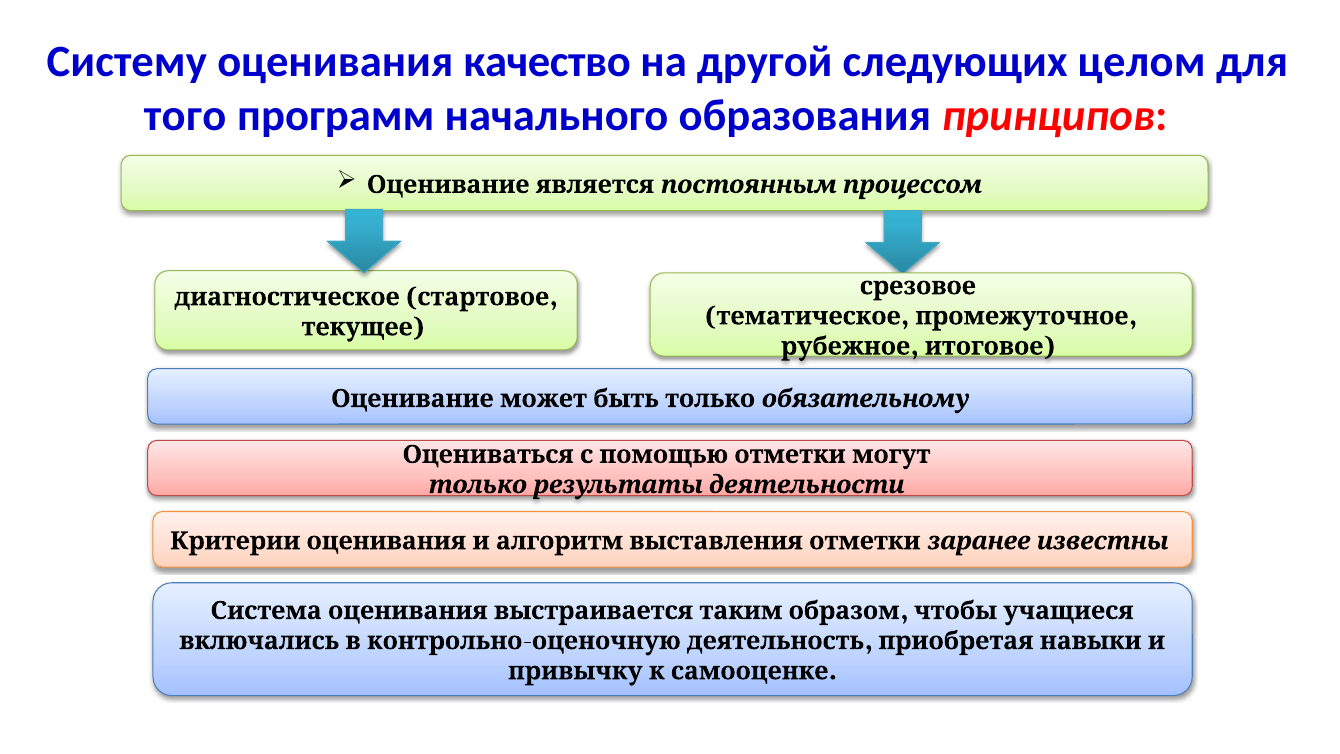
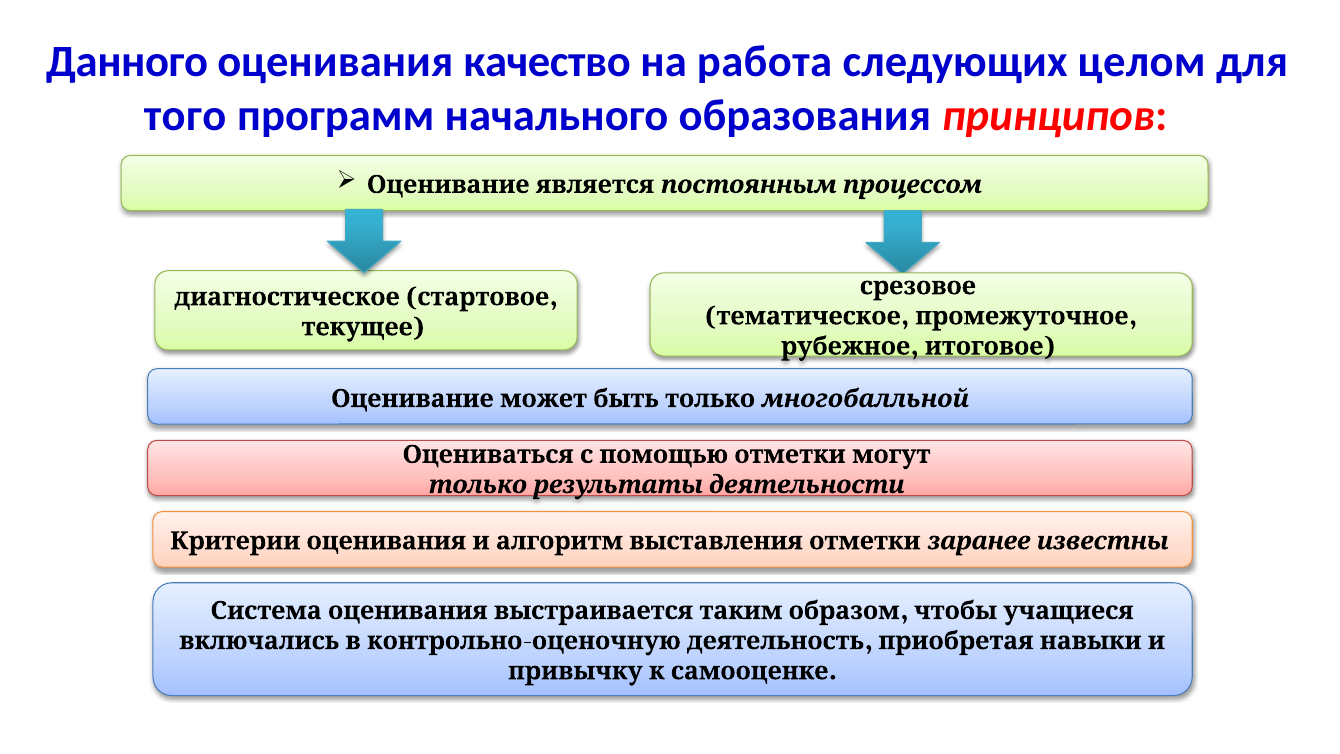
Систему: Систему -> Данного (127, 62)
другой: другой -> работа (765, 62)
обязательному: обязательному -> многобалльной (865, 399)
